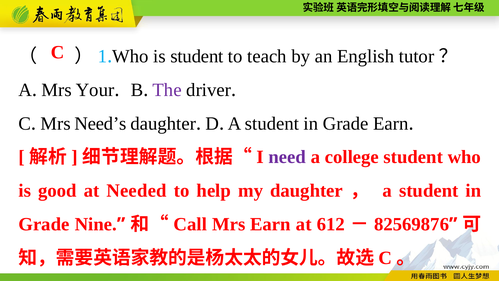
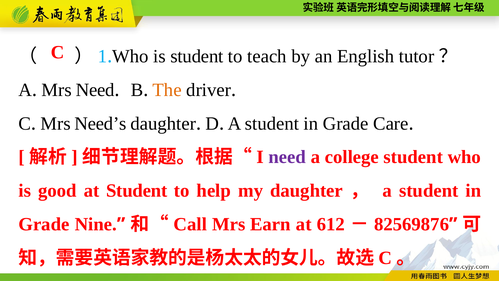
Mrs Your: Your -> Need (95, 90)
The colour: purple -> orange (167, 90)
Grade Earn: Earn -> Care (391, 124)
at Needed: Needed -> Student (137, 190)
